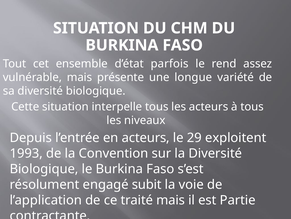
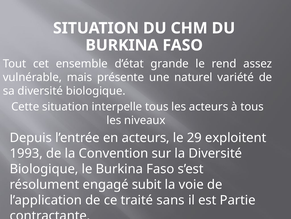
parfois: parfois -> grande (170, 64)
longue: longue -> naturel (193, 77)
traité mais: mais -> sans (171, 200)
